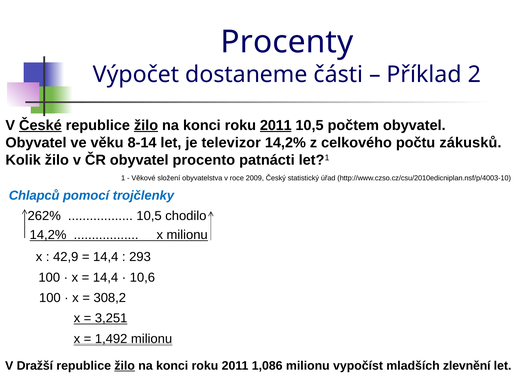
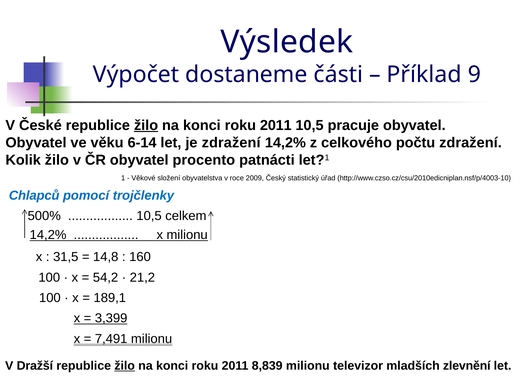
Procenty: Procenty -> Výsledek (287, 42)
2: 2 -> 9 (474, 74)
České underline: present -> none (40, 125)
2011 underline: present -> none (276, 125)
počtem: počtem -> pracuje (353, 125)
8-14: 8-14 -> 6-14 (142, 143)
je televizor: televizor -> zdražení (231, 143)
počtu zákusků: zákusků -> zdražení (470, 143)
262%: 262% -> 500% (44, 216)
chodilo: chodilo -> celkem (186, 216)
42,9: 42,9 -> 31,5 (66, 257)
14,4: 14,4 -> 14,8 (106, 257)
293: 293 -> 160 (140, 257)
14,4: 14,4 -> 54,2 (106, 277)
10,6: 10,6 -> 21,2 (142, 277)
308,2: 308,2 -> 189,1 (110, 298)
3,251: 3,251 -> 3,399 (111, 318)
1,492: 1,492 -> 7,491 (111, 339)
1,086: 1,086 -> 8,839 (267, 366)
vypočíst: vypočíst -> televizor (358, 366)
